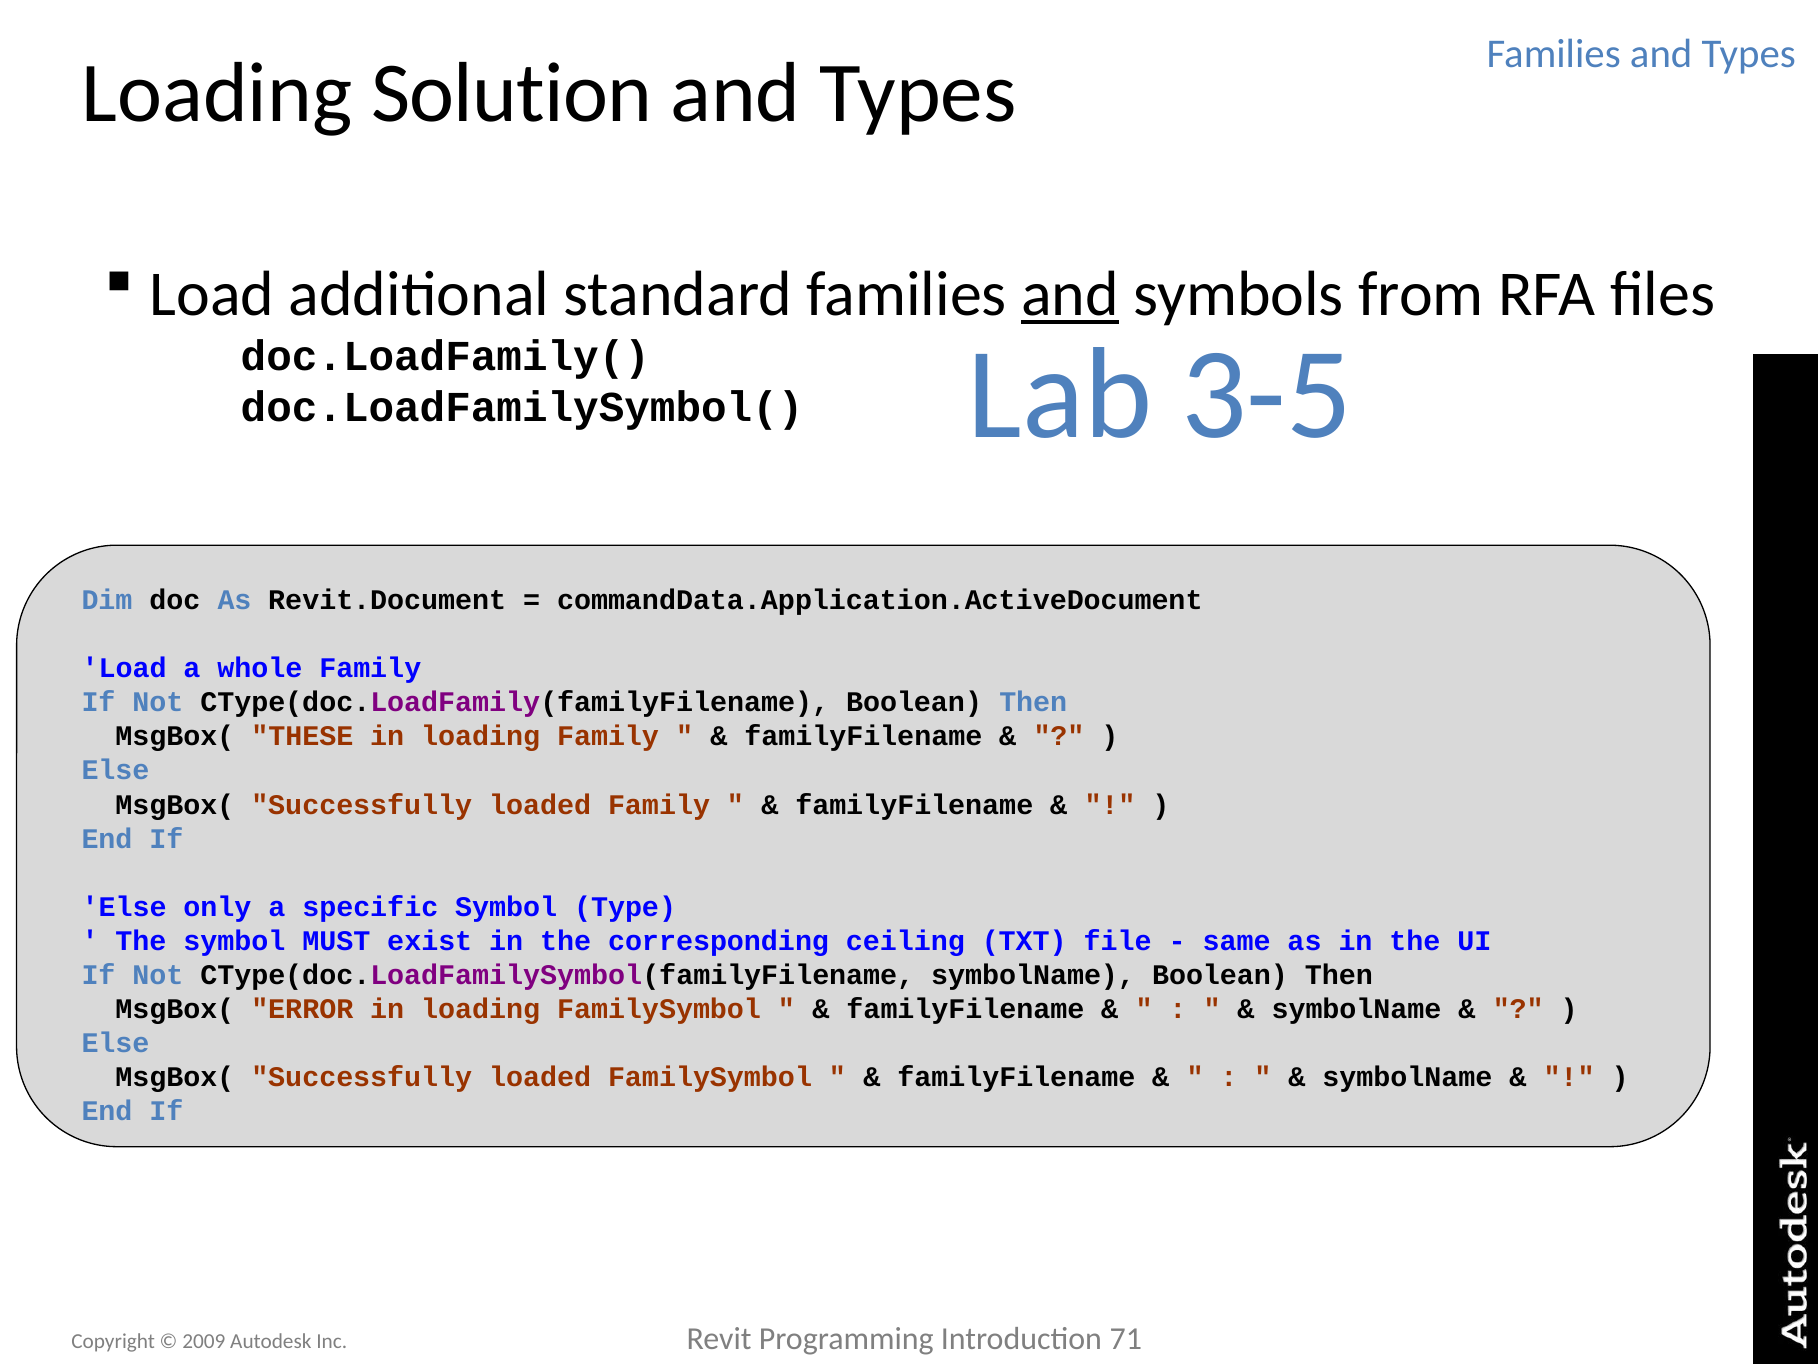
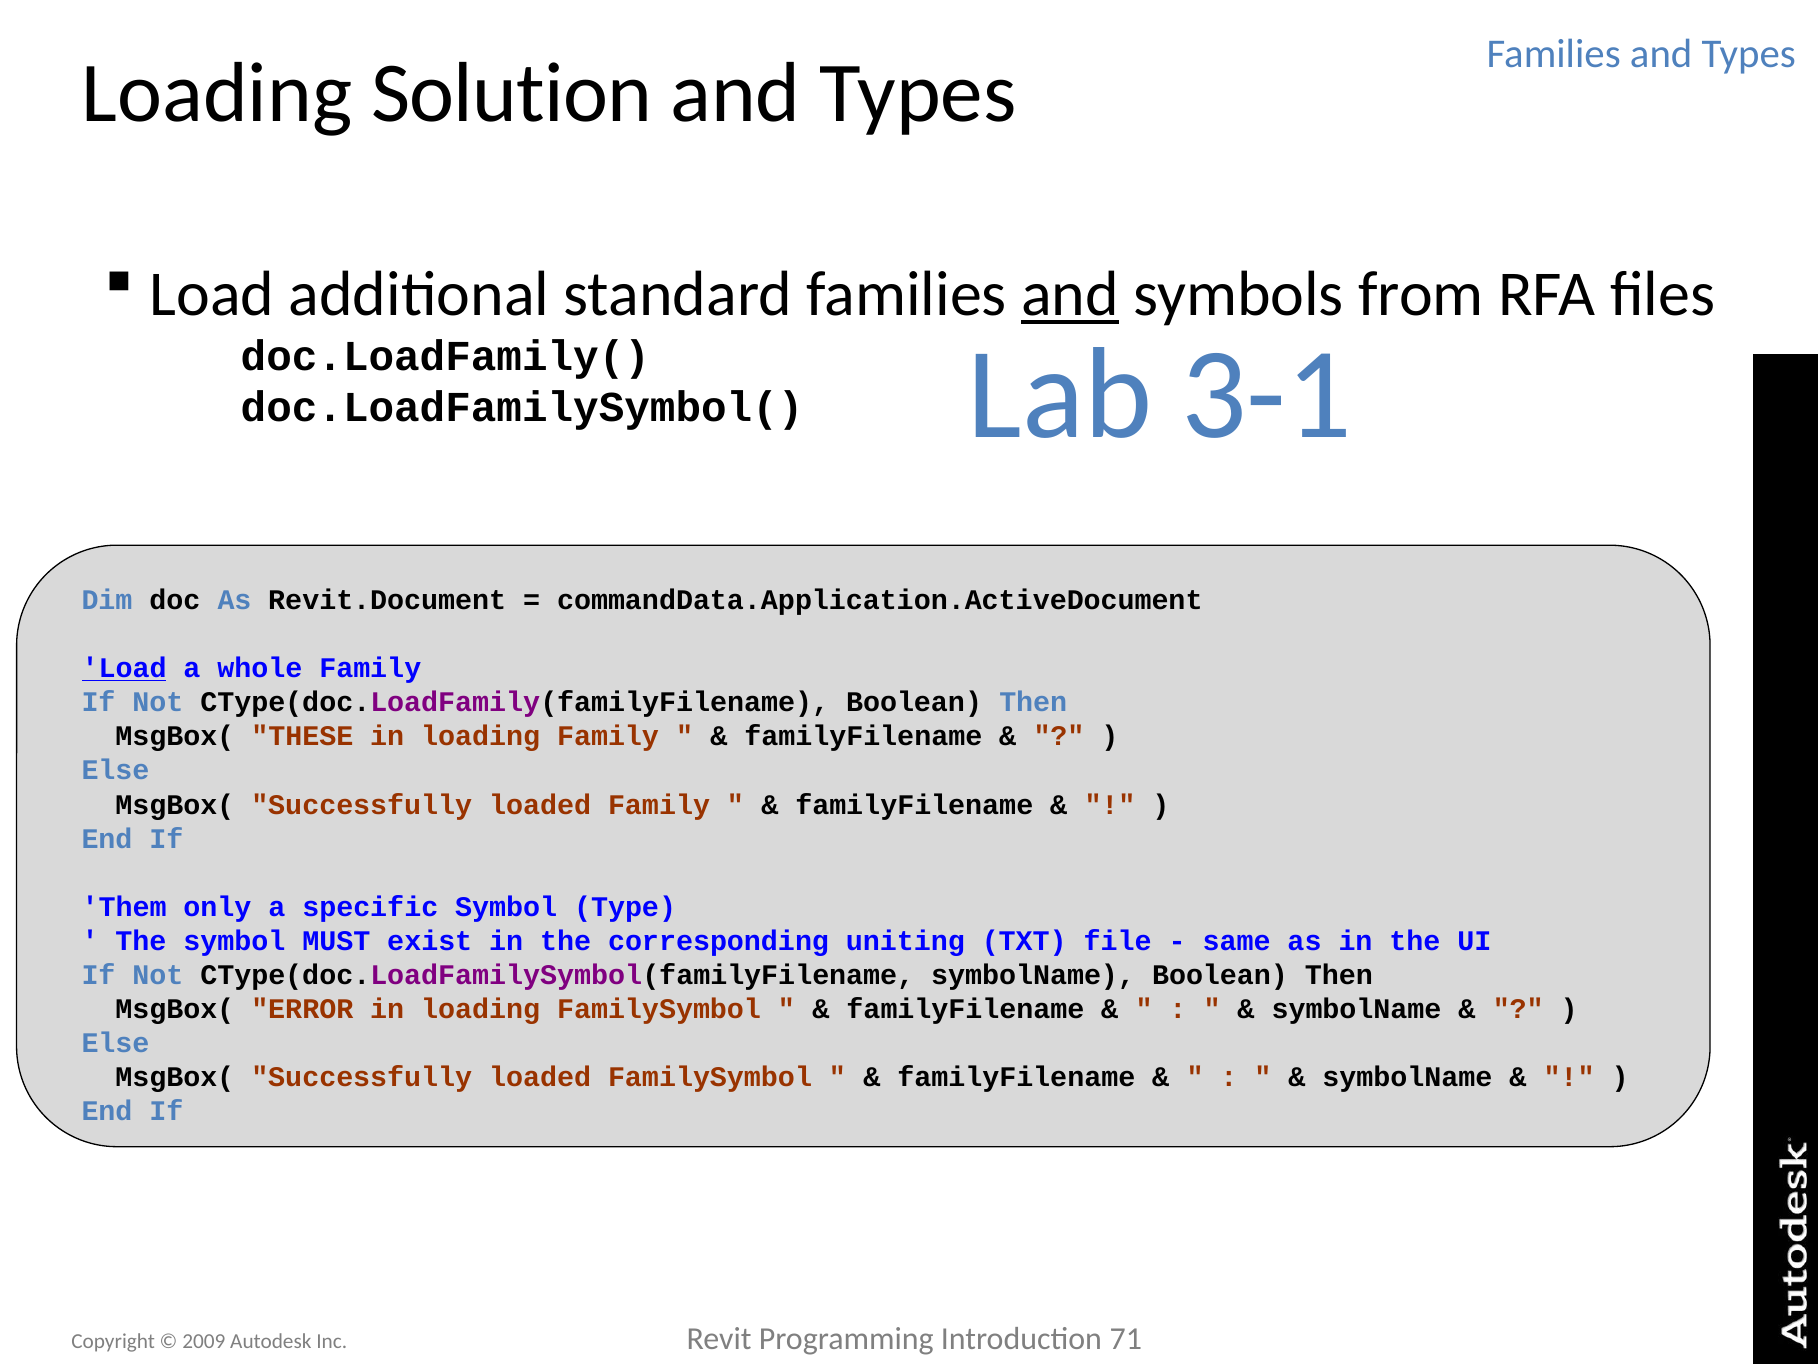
3-5: 3-5 -> 3-1 (1267, 395)
Load underline: none -> present (124, 668)
Else: Else -> Them (124, 907)
ceiling: ceiling -> uniting (905, 941)
